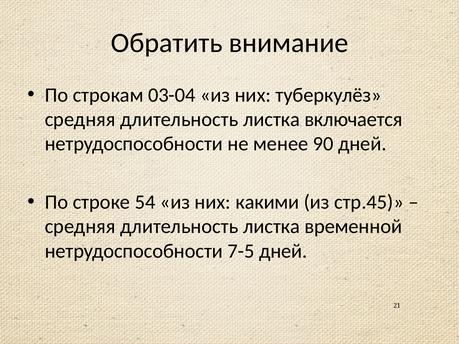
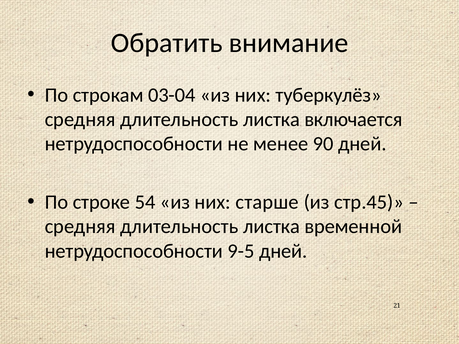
какими: какими -> старше (267, 202)
7-5: 7-5 -> 9-5 (241, 251)
